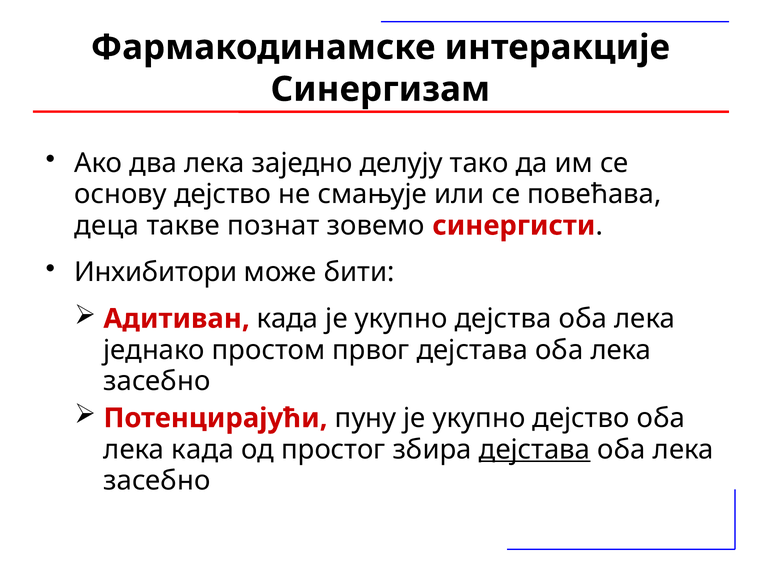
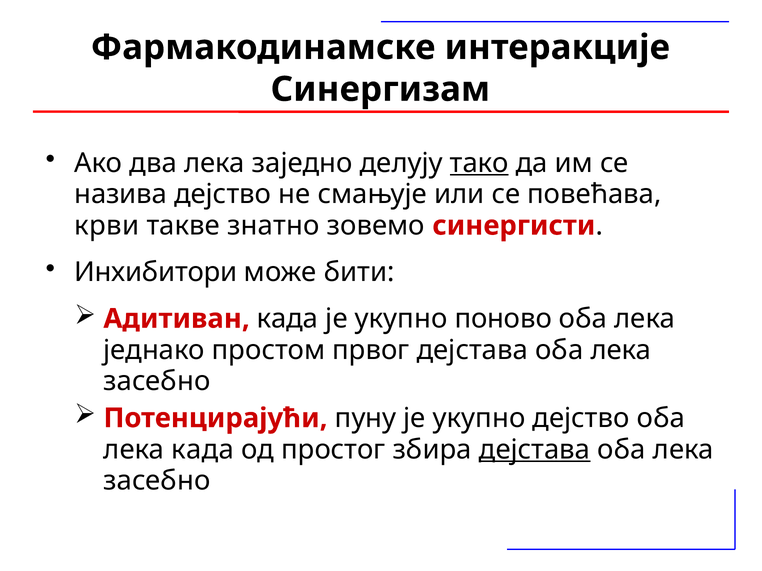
тако underline: none -> present (479, 163)
основу: основу -> назива (121, 194)
деца: деца -> крви (107, 226)
познат: познат -> знатно (273, 226)
дејства: дејства -> поново (503, 319)
